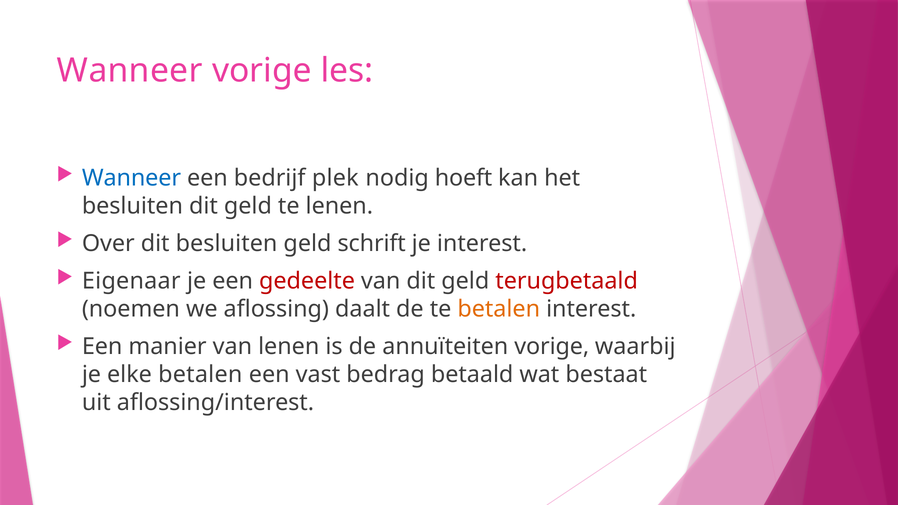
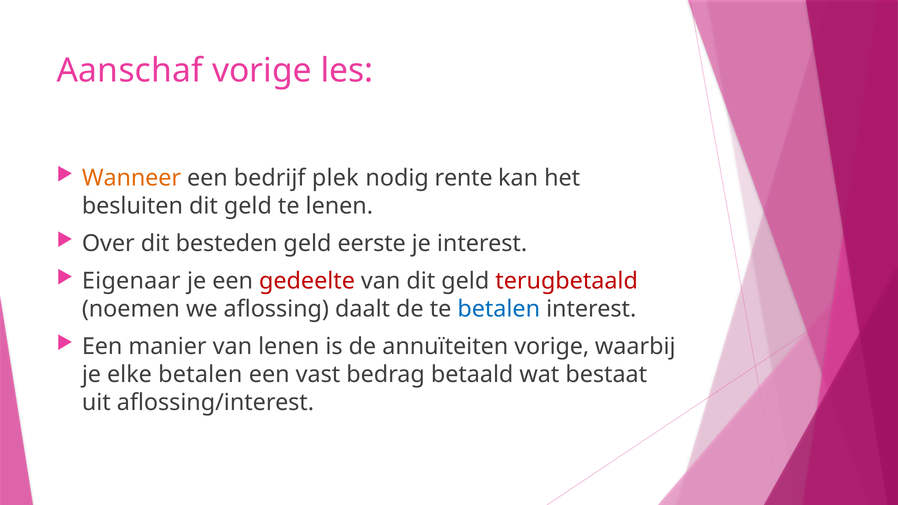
Wanneer: Wanneer -> Aanschaf (130, 71)
Wanneer colour: blue -> orange (131, 178)
hoeft: hoeft -> rente (464, 178)
dit besluiten: besluiten -> besteden (227, 244)
schrift: schrift -> eerste (372, 244)
betalen colour: orange -> blue (499, 309)
